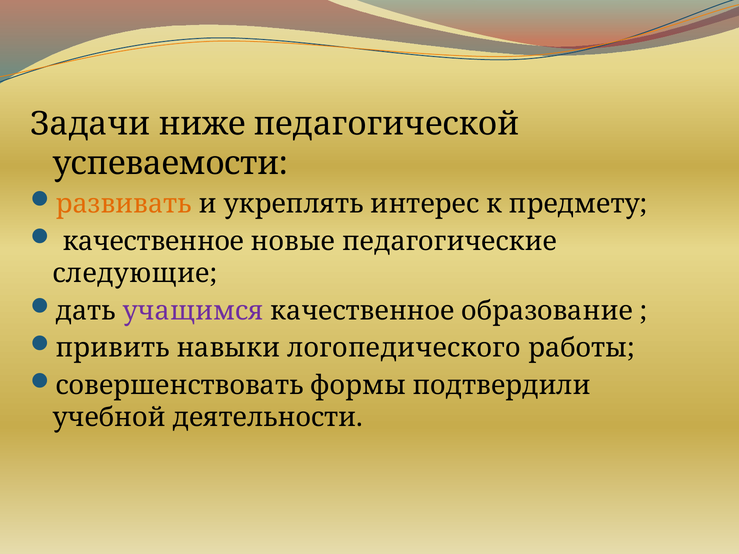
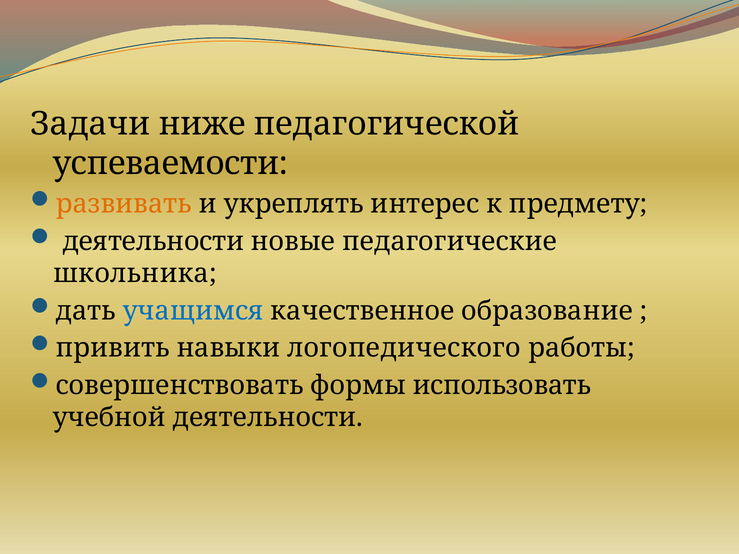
качественное: качественное -> деятельности (153, 241)
следующие: следующие -> школьника (135, 273)
учащимся colour: purple -> blue (193, 311)
подтвердили: подтвердили -> использовать (502, 386)
